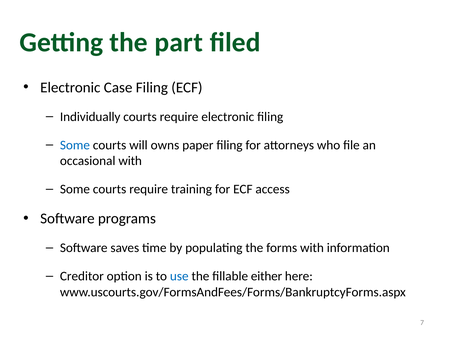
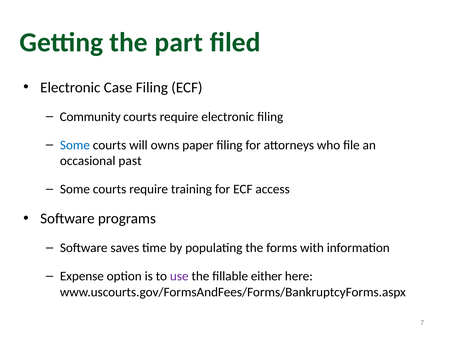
Individually: Individually -> Community (90, 117)
occasional with: with -> past (130, 161)
Creditor: Creditor -> Expense (82, 276)
use colour: blue -> purple (179, 276)
